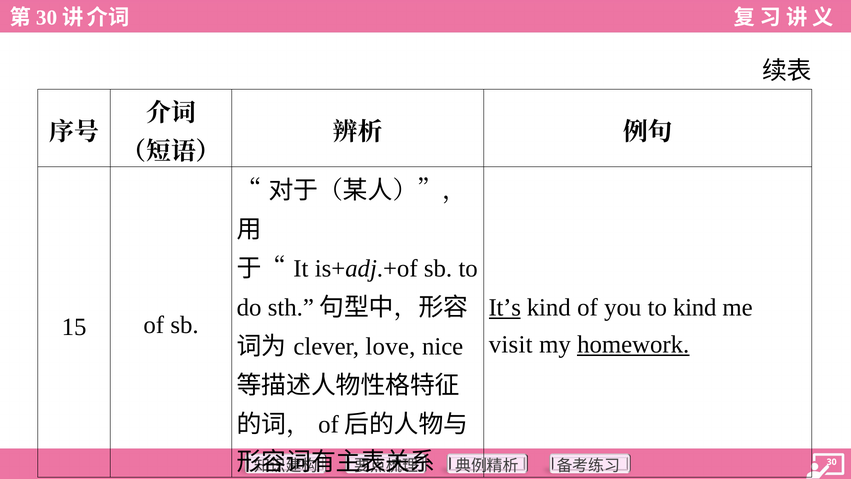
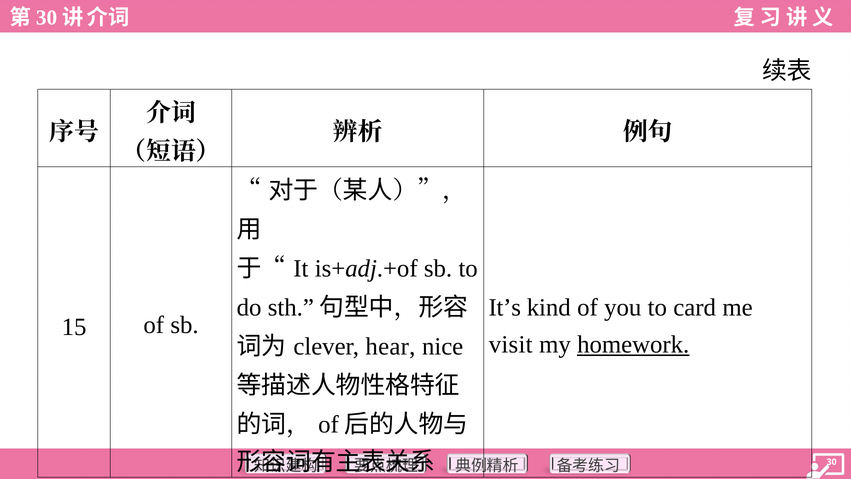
It’s underline: present -> none (505, 307)
to kind: kind -> card (695, 307)
love: love -> hear (390, 346)
